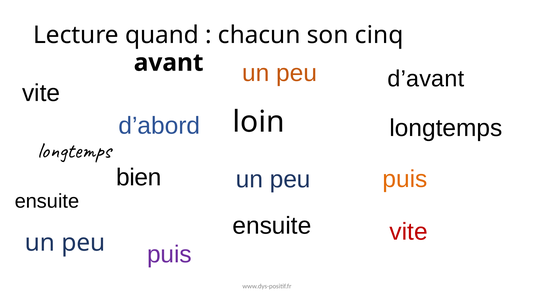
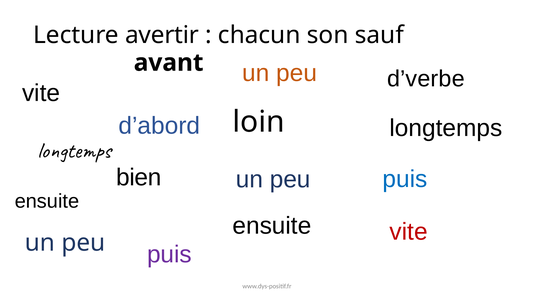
quand: quand -> avertir (162, 35)
cinq: cinq -> sauf (379, 35)
d’avant: d’avant -> d’verbe (426, 79)
puis colour: orange -> blue (405, 179)
